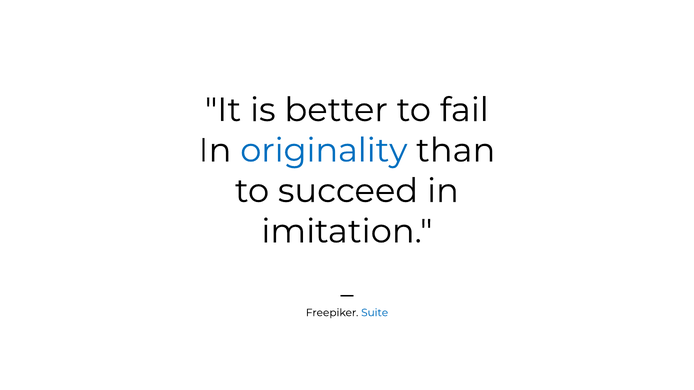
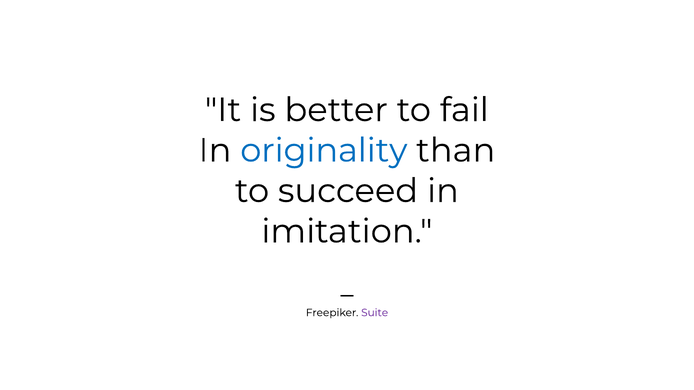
Suite colour: blue -> purple (375, 313)
